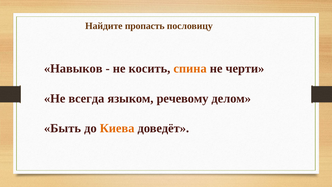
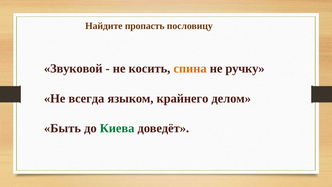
Навыков: Навыков -> Звуковой (73, 68)
черти: черти -> ручку (245, 68)
речевому: речевому -> крайнего (182, 98)
Киева colour: orange -> green (117, 128)
